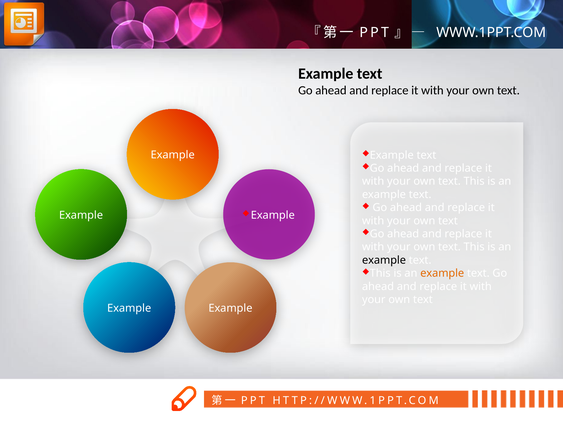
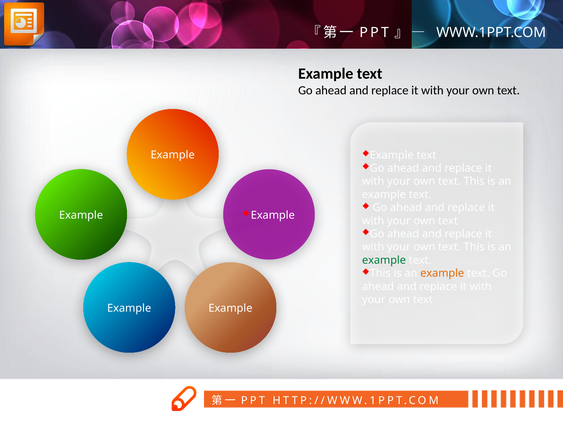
example colour: black -> green (384, 260)
